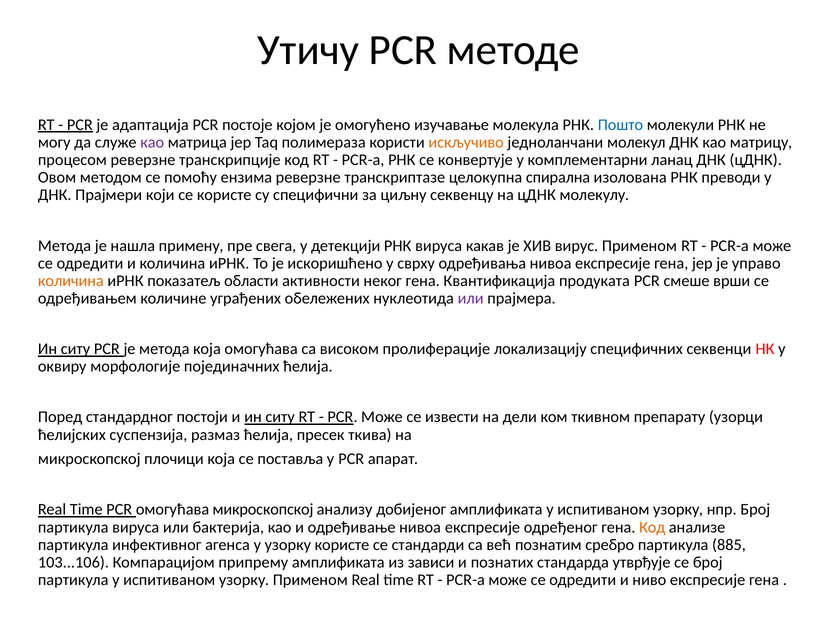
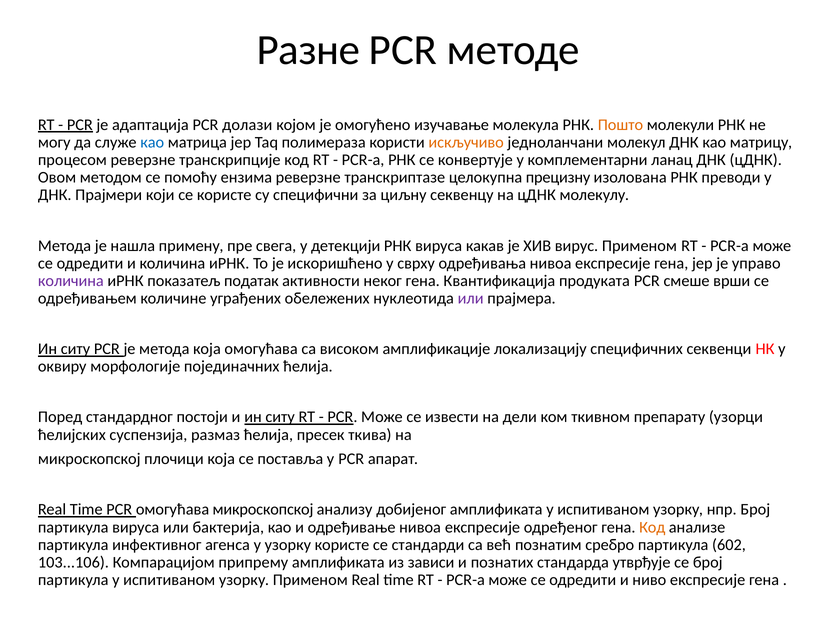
Утичу: Утичу -> Разне (308, 50)
постоје: постоје -> долази (247, 125)
Пошто colour: blue -> orange (620, 125)
као colour: purple -> blue (152, 142)
спирална: спирална -> прецизну (558, 177)
количина colour: orange -> purple (71, 281)
области: области -> податак (251, 281)
пролиферације: пролиферације -> амплификације (436, 349)
885: 885 -> 602 (729, 545)
